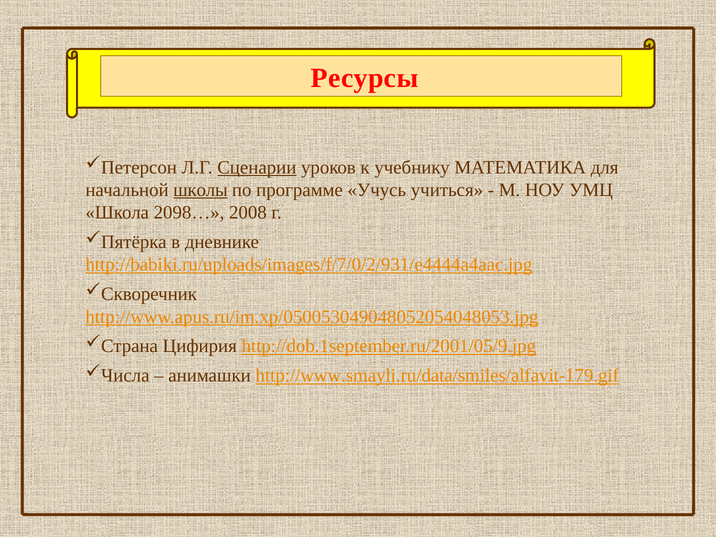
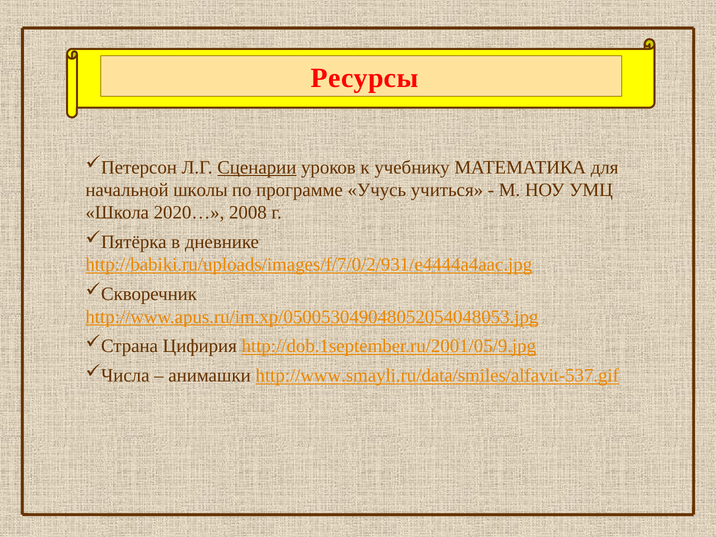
школы underline: present -> none (200, 190)
2098…: 2098… -> 2020… (189, 213)
http://www.smayli.ru/data/smiles/alfavit-179.gif: http://www.smayli.ru/data/smiles/alfavit-179.gif -> http://www.smayli.ru/data/smiles/alfavit-537.gif (437, 376)
